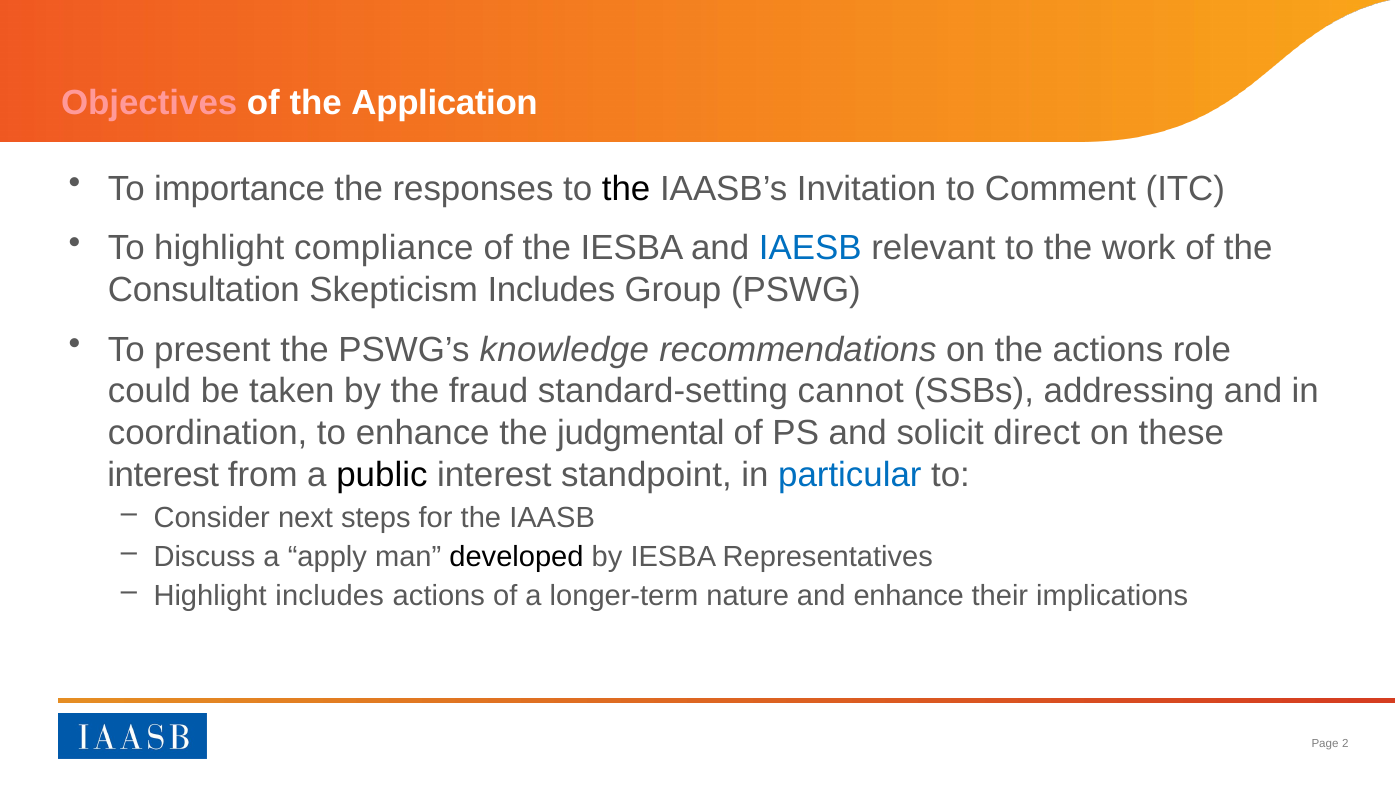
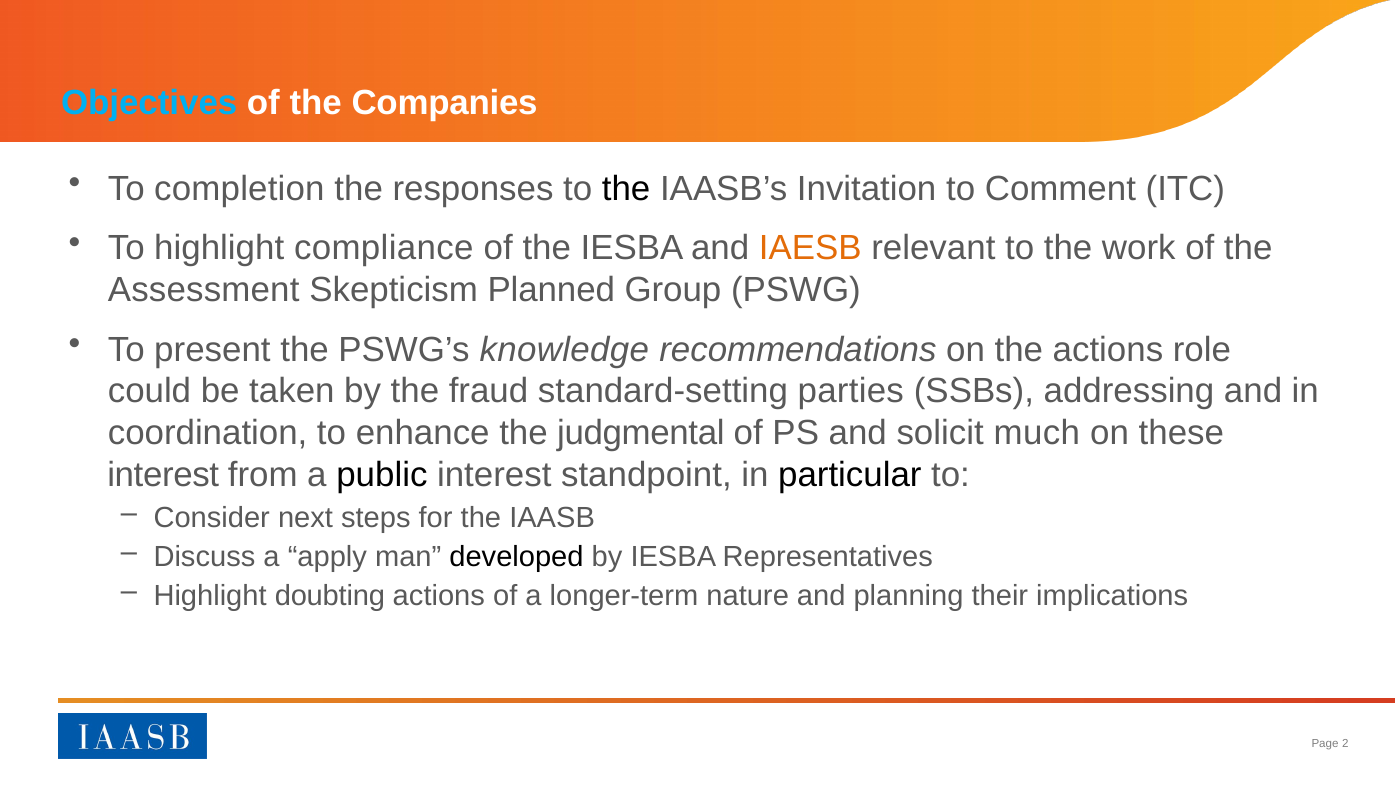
Objectives colour: pink -> light blue (149, 103)
Application: Application -> Companies (445, 103)
importance: importance -> completion (239, 189)
IAESB colour: blue -> orange (810, 248)
Consultation: Consultation -> Assessment (204, 290)
Skepticism Includes: Includes -> Planned (551, 290)
cannot: cannot -> parties (851, 391)
direct: direct -> much (1037, 433)
particular colour: blue -> black (850, 475)
Highlight includes: includes -> doubting (330, 596)
and enhance: enhance -> planning (909, 596)
